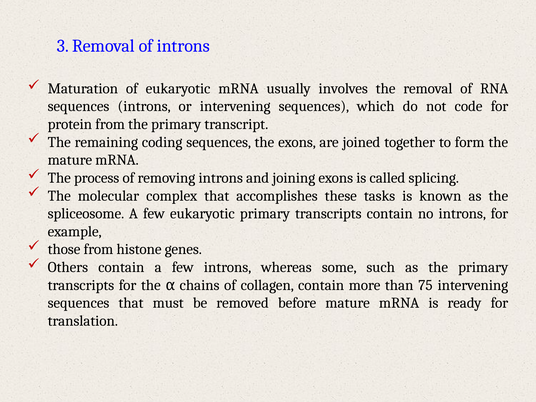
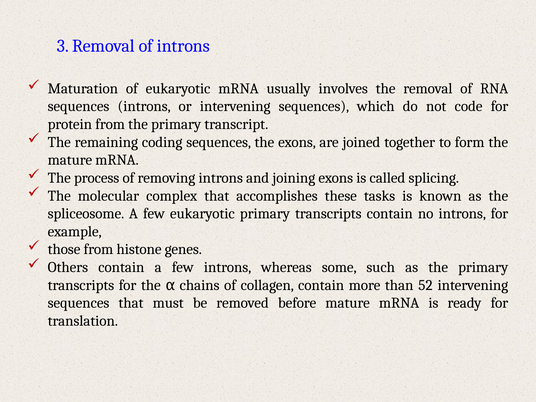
75: 75 -> 52 (425, 285)
